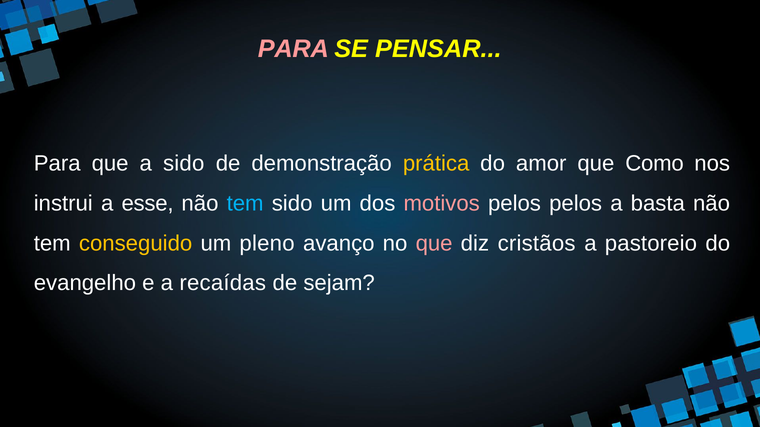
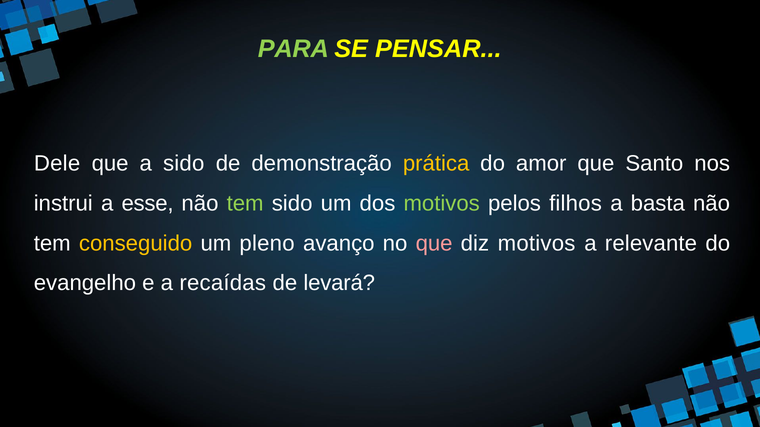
PARA colour: pink -> light green (293, 49)
Para: Para -> Dele (57, 164)
Como: Como -> Santo (654, 164)
tem colour: light blue -> light green (245, 204)
motivos colour: pink -> light green (442, 204)
pelos pelos: pelos -> filhos (575, 204)
diz cristãos: cristãos -> motivos (537, 244)
pastoreio: pastoreio -> relevante (651, 244)
sejam: sejam -> levará (339, 283)
